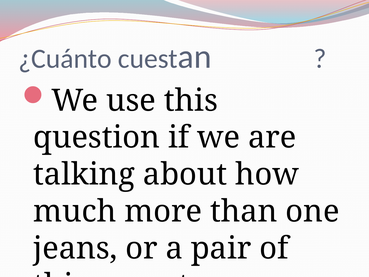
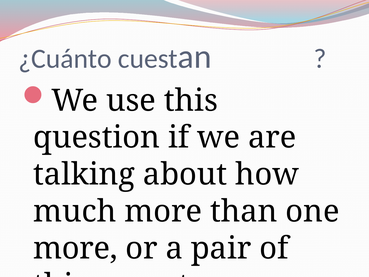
jeans: jeans -> more (75, 248)
